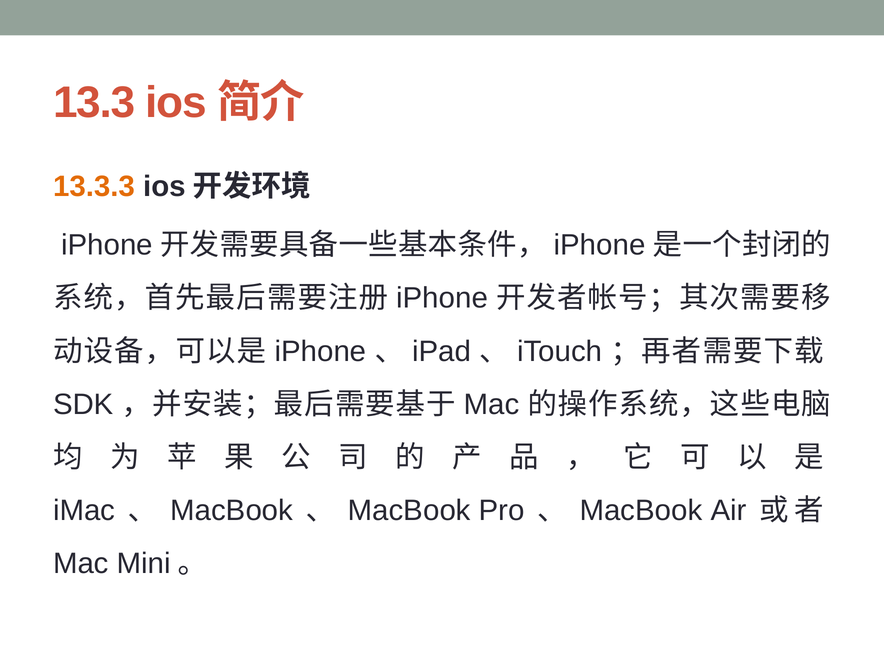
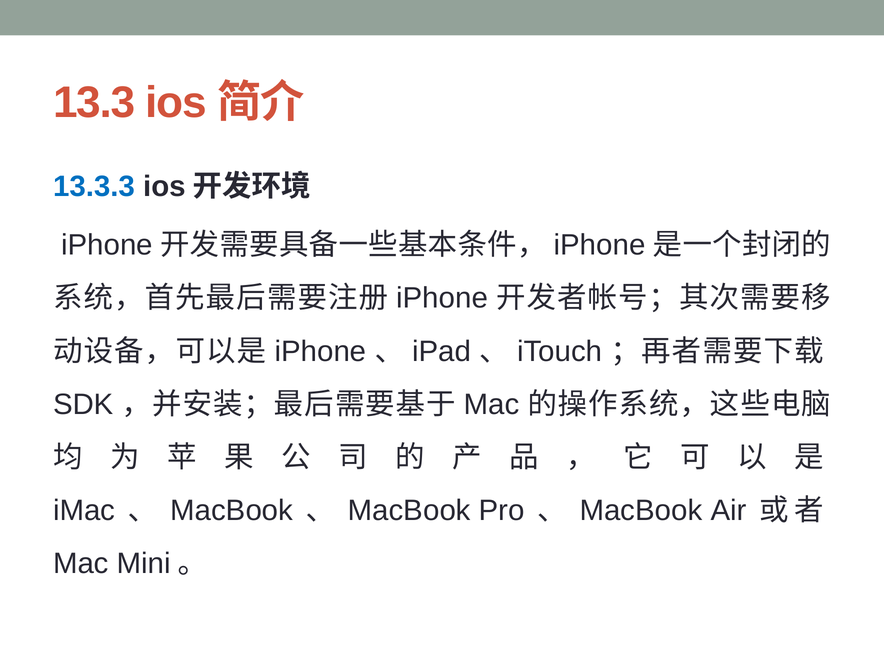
13.3.3 colour: orange -> blue (94, 186)
